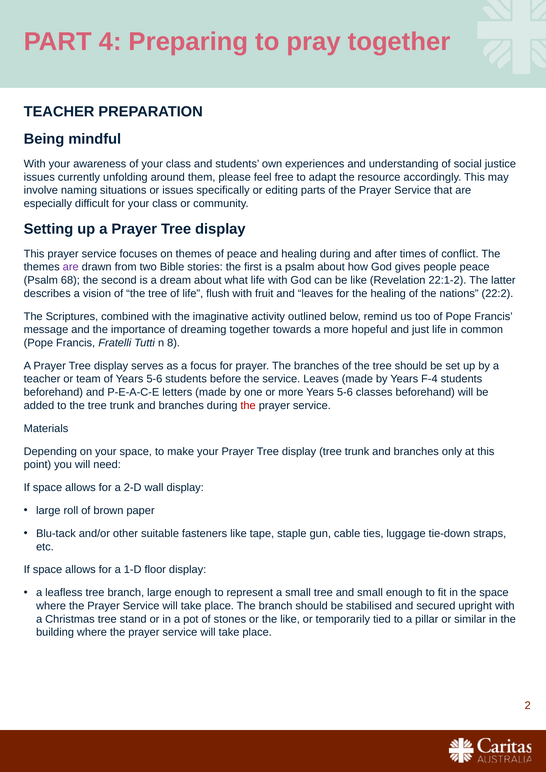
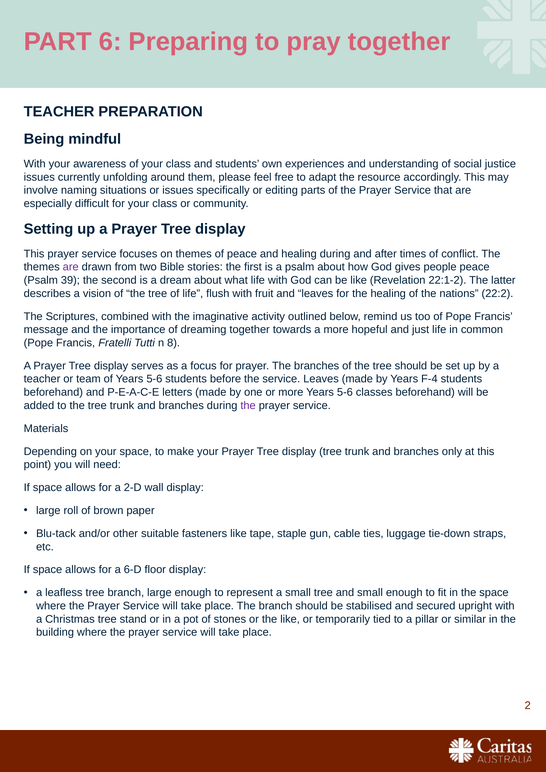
4: 4 -> 6 (110, 42)
68: 68 -> 39 (70, 280)
the colour: red -> purple (248, 406)
1-D: 1-D -> 6-D (133, 570)
